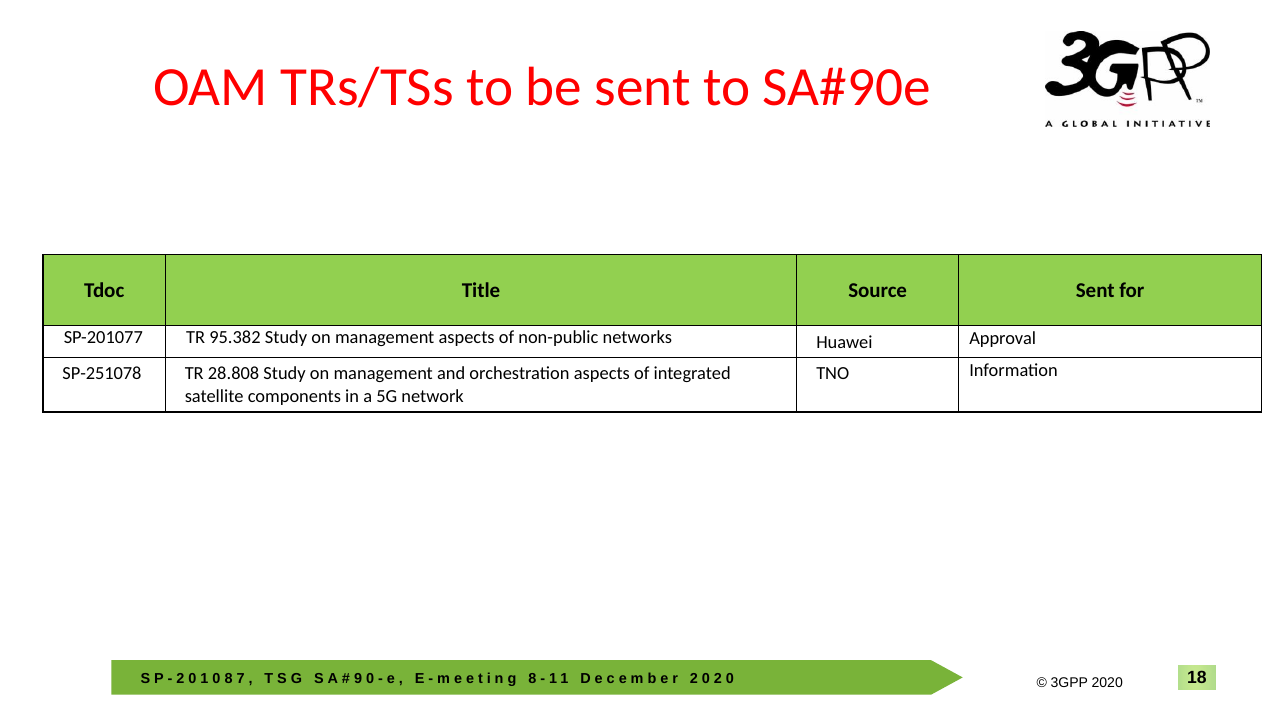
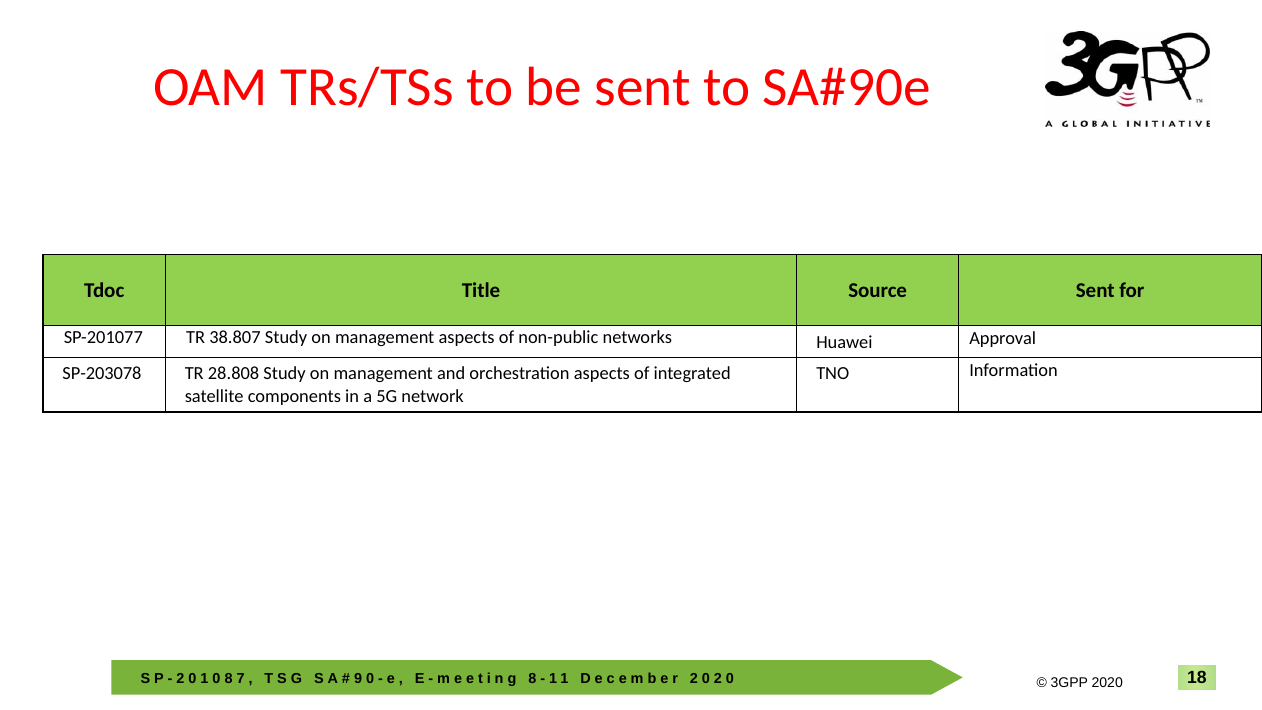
95.382: 95.382 -> 38.807 (235, 337)
SP-251078: SP-251078 -> SP-203078 (102, 374)
